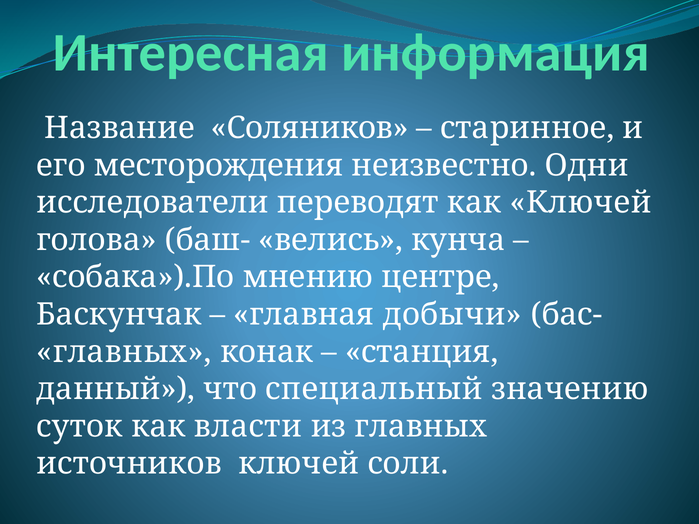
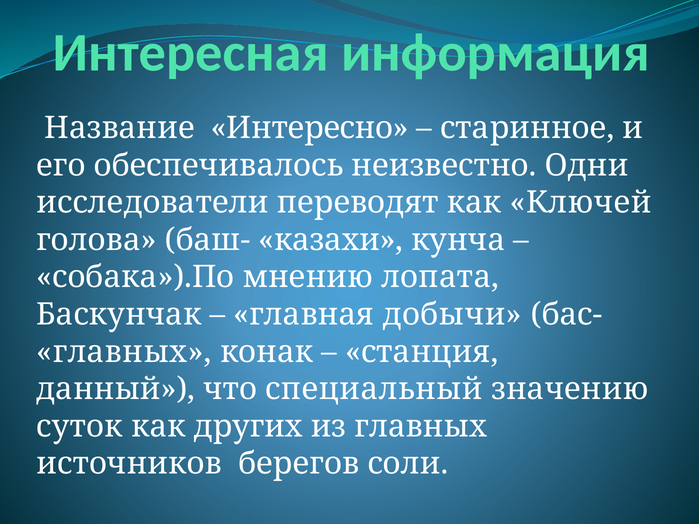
Соляников: Соляников -> Интересно (310, 128)
месторождения: месторождения -> обеспечивалось (218, 165)
велись: велись -> казахи (331, 240)
центре: центре -> лопата (440, 277)
власти: власти -> других (248, 427)
источников ключей: ключей -> берегов (299, 464)
